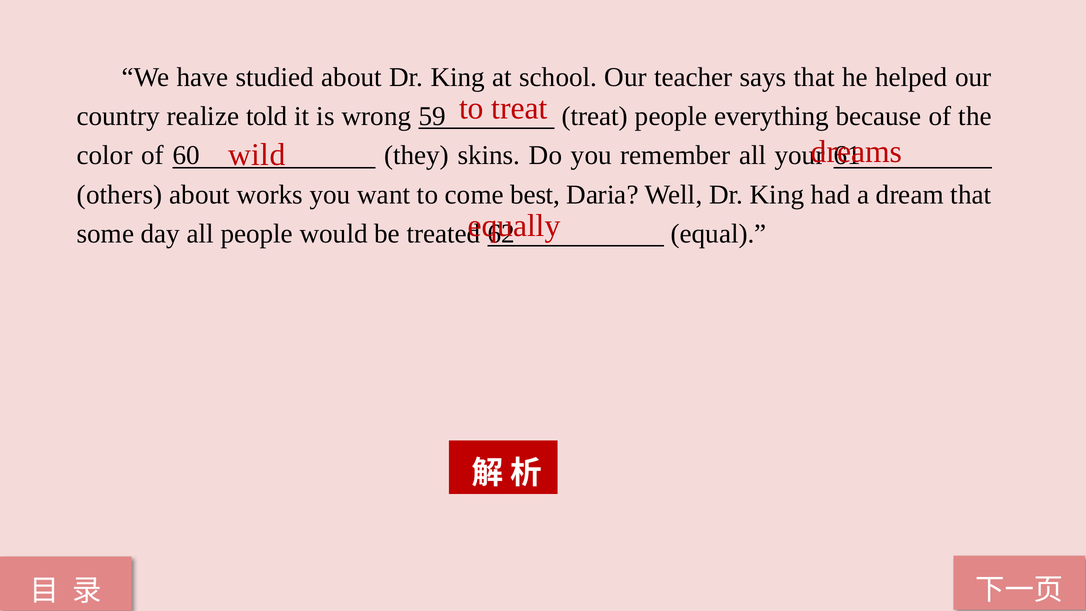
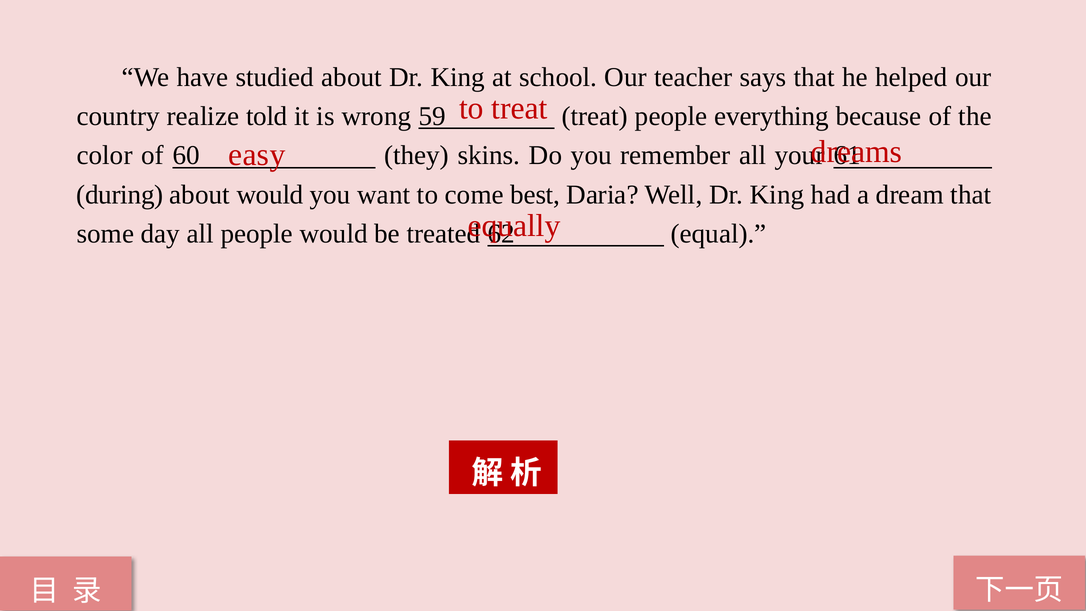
wild: wild -> easy (257, 155)
others: others -> during (120, 195)
about works: works -> would (270, 195)
